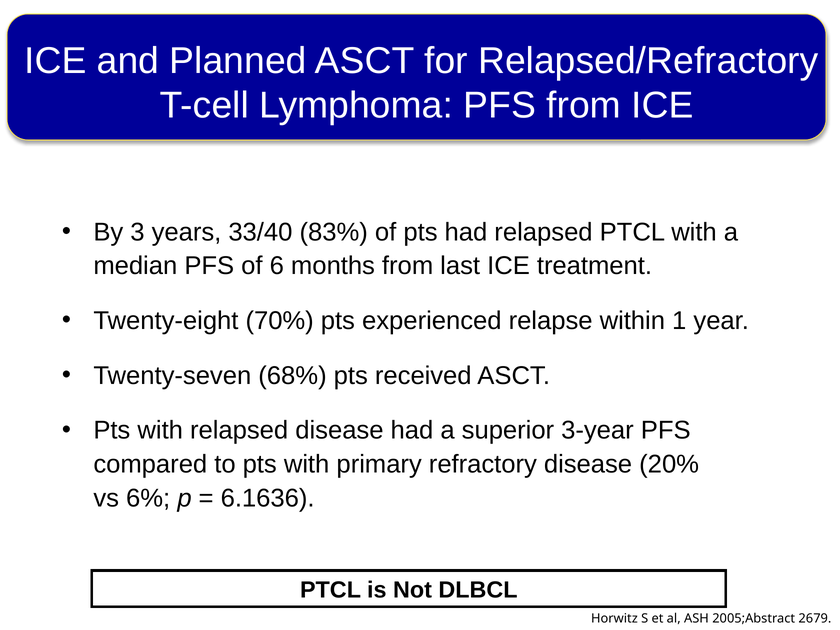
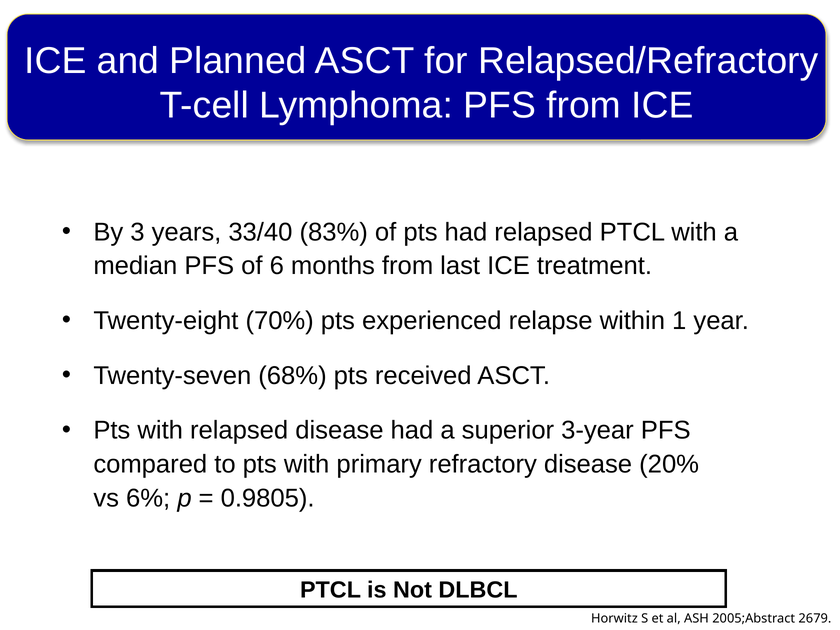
6.1636: 6.1636 -> 0.9805 (268, 498)
